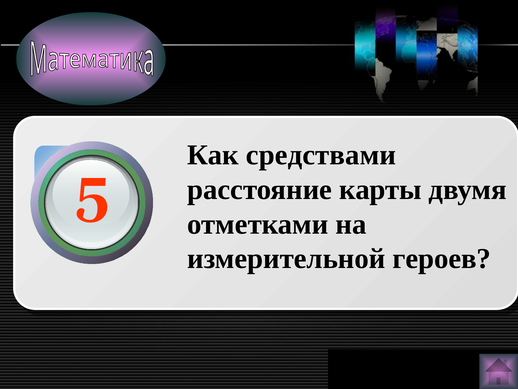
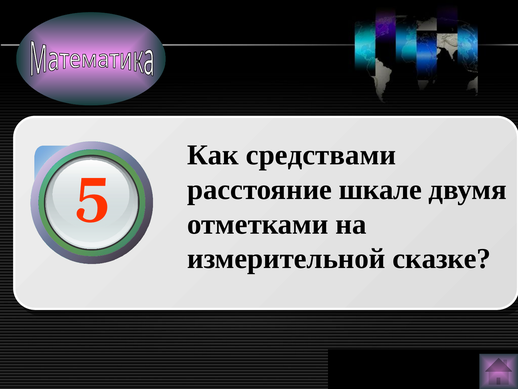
карты: карты -> шкале (380, 189)
героев: героев -> сказке (442, 258)
